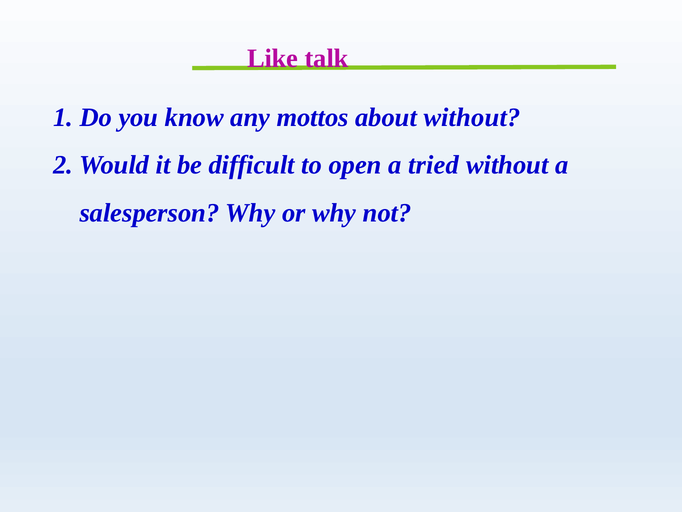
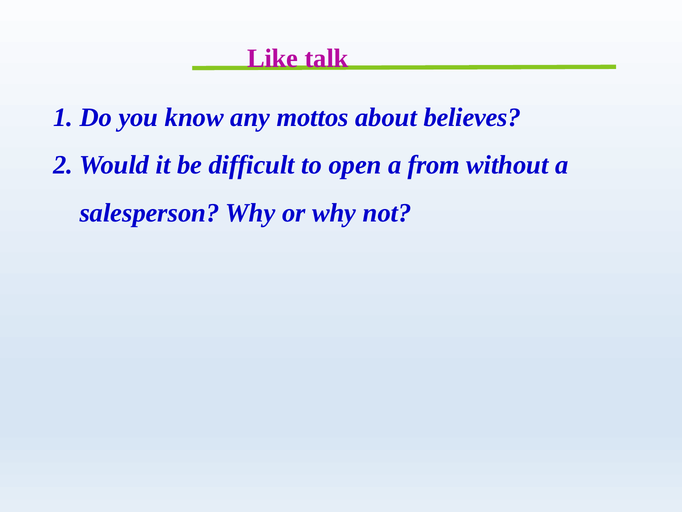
about without: without -> believes (472, 117)
tried: tried -> from (434, 165)
